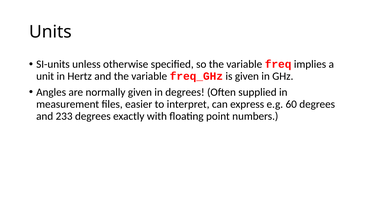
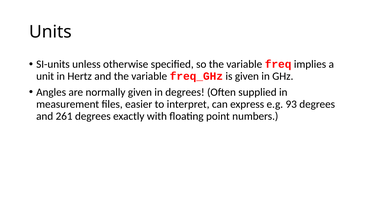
60: 60 -> 93 (291, 104)
233: 233 -> 261 (64, 116)
